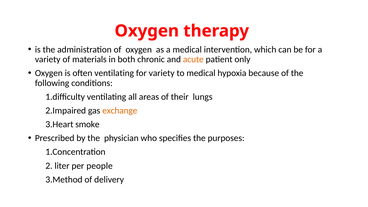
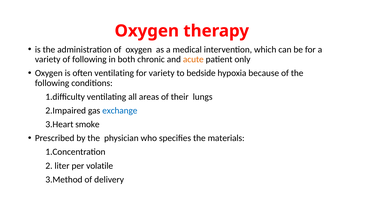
of materials: materials -> following (89, 59)
to medical: medical -> bedside (201, 73)
exchange colour: orange -> blue (120, 111)
purposes: purposes -> materials (226, 138)
people: people -> volatile (100, 166)
